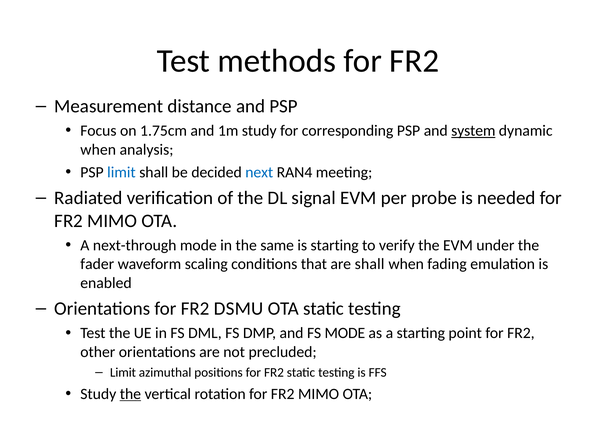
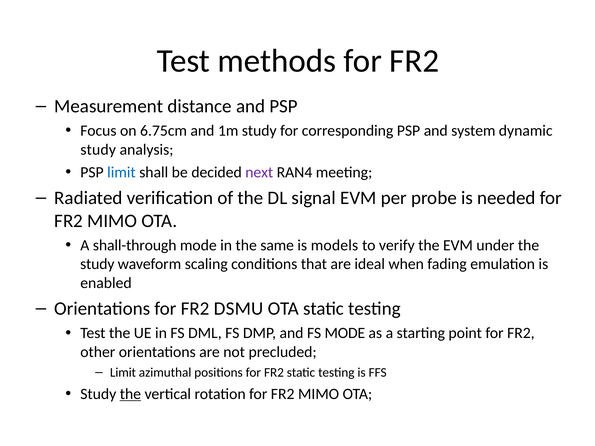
1.75cm: 1.75cm -> 6.75cm (164, 131)
system underline: present -> none (473, 131)
when: when -> study (98, 150)
next colour: blue -> purple (259, 172)
next-through: next-through -> shall-through (135, 245)
is starting: starting -> models (334, 245)
fader: fader -> study (97, 264)
are shall: shall -> ideal (370, 264)
